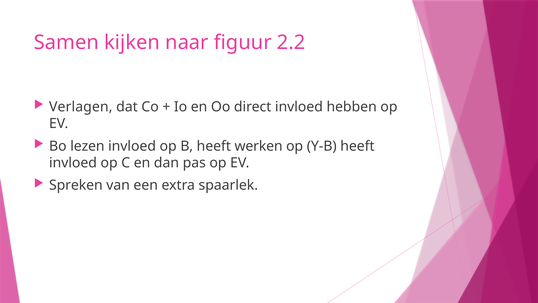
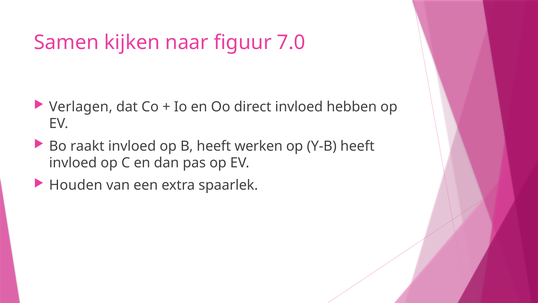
2.2: 2.2 -> 7.0 (291, 42)
lezen: lezen -> raakt (87, 146)
Spreken: Spreken -> Houden (76, 185)
